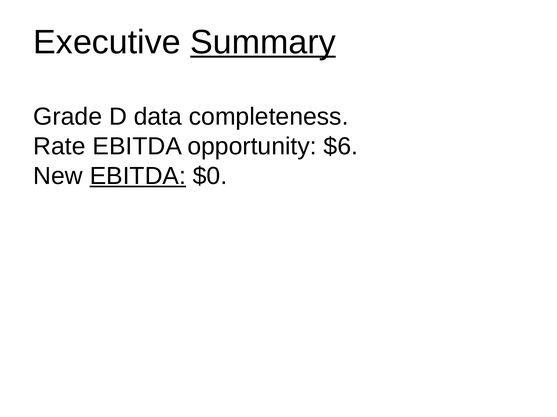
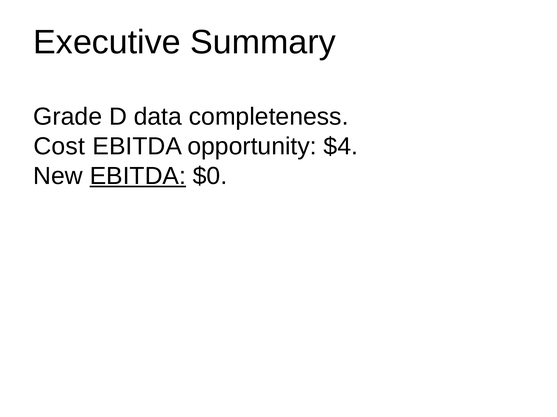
Summary underline: present -> none (263, 42)
Rate: Rate -> Cost (59, 147)
$6: $6 -> $4 (341, 147)
